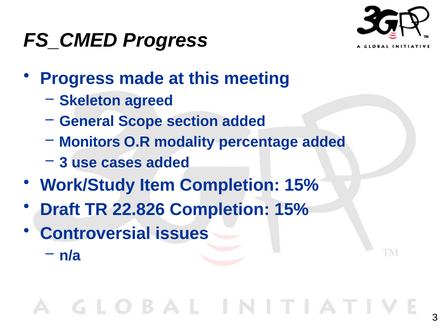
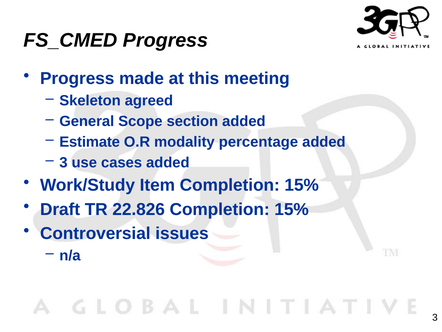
Monitors: Monitors -> Estimate (90, 142)
